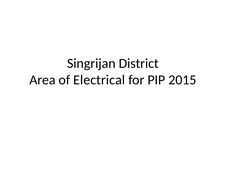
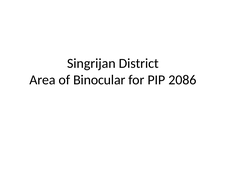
Electrical: Electrical -> Binocular (99, 80)
2015: 2015 -> 2086 (182, 80)
